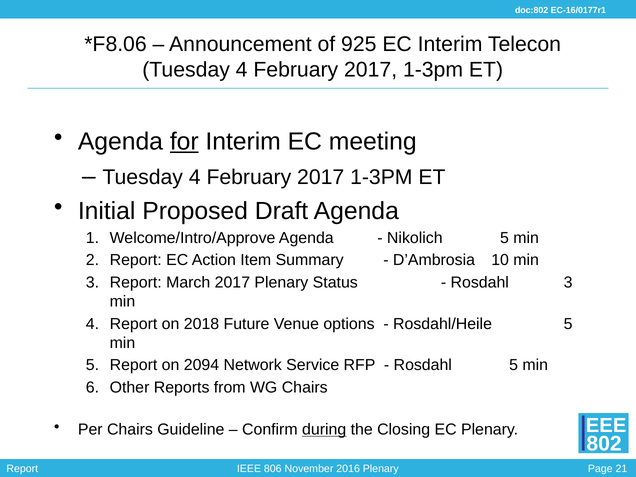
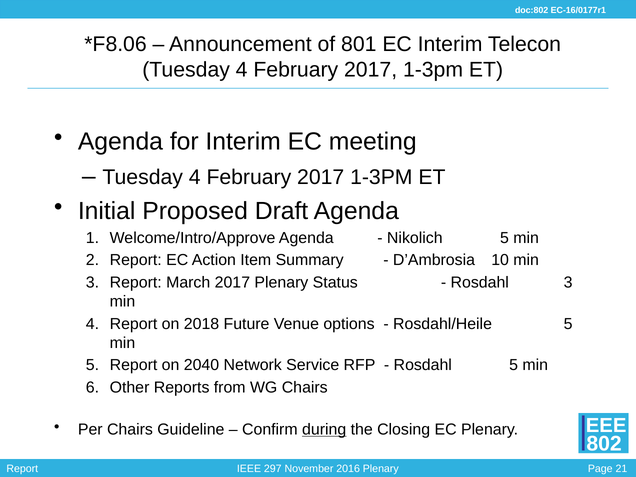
925: 925 -> 801 (359, 44)
for underline: present -> none (184, 142)
2094: 2094 -> 2040 (202, 365)
806: 806 -> 297 (273, 469)
